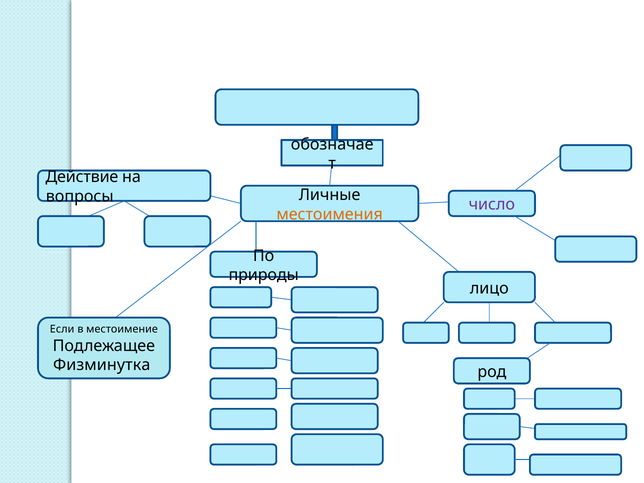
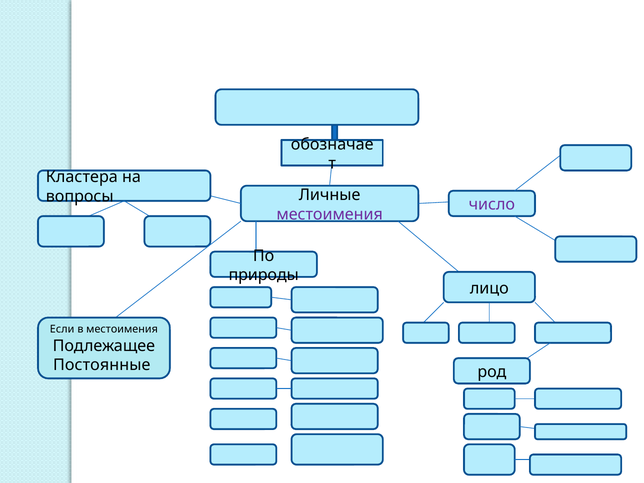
Действие: Действие -> Кластера (82, 177)
местоимения colour: orange -> purple (330, 214)
в местоимение: местоимение -> местоимения (122, 329)
Физминутка: Физминутка -> Постоянные (102, 365)
